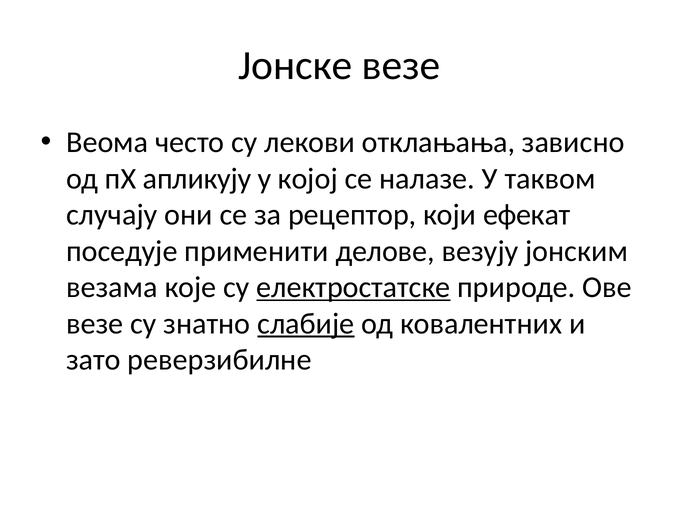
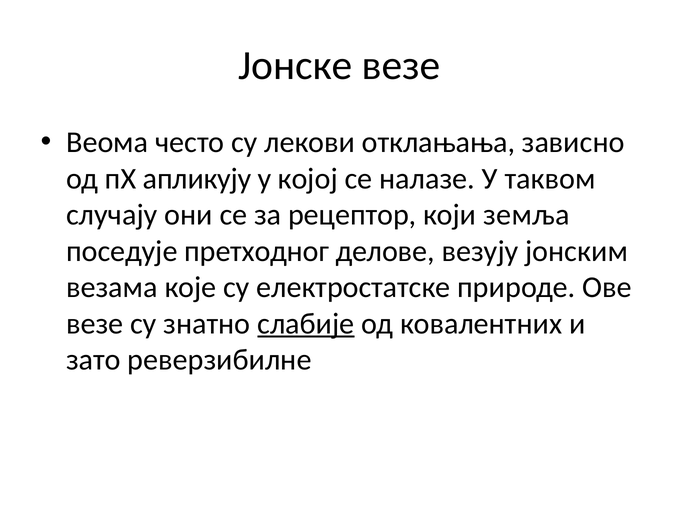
ефекат: ефекат -> земља (526, 215)
применити: применити -> претходног (257, 251)
електростатске underline: present -> none (353, 287)
